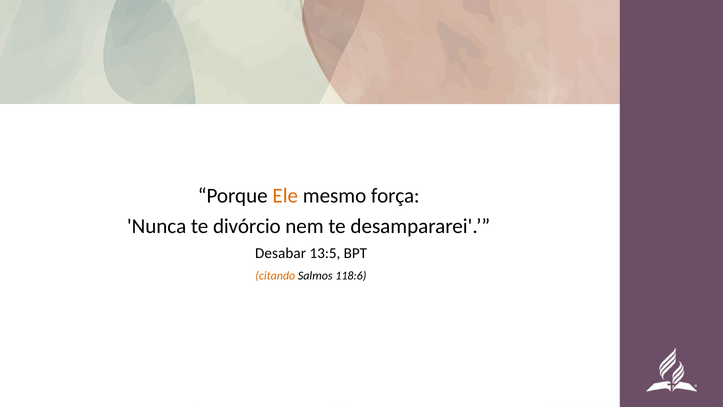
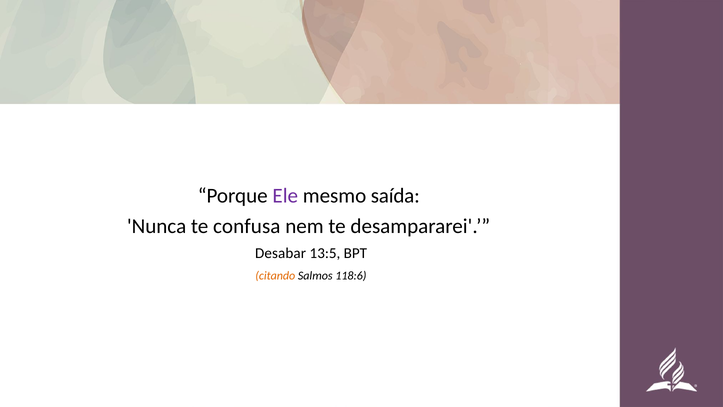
Ele colour: orange -> purple (285, 196)
força: força -> saída (395, 196)
divórcio: divórcio -> confusa (247, 226)
